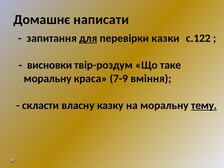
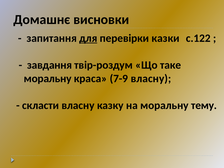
написати: написати -> висновки (101, 20)
висновки: висновки -> завдання (50, 65)
7-9 вміння: вміння -> власну (151, 78)
тему underline: present -> none (204, 105)
